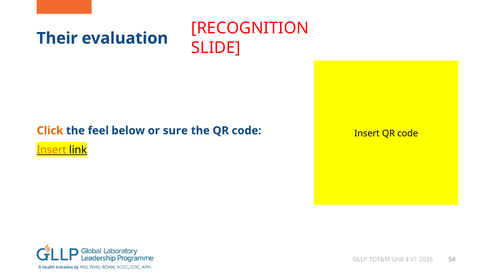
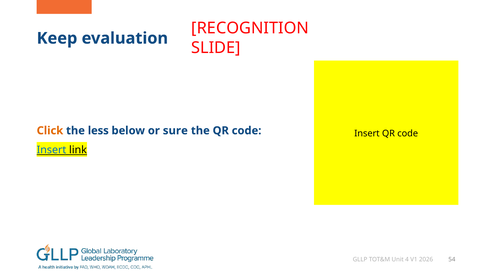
Their: Their -> Keep (57, 38)
feel: feel -> less (98, 131)
Insert colour: orange -> blue (51, 150)
